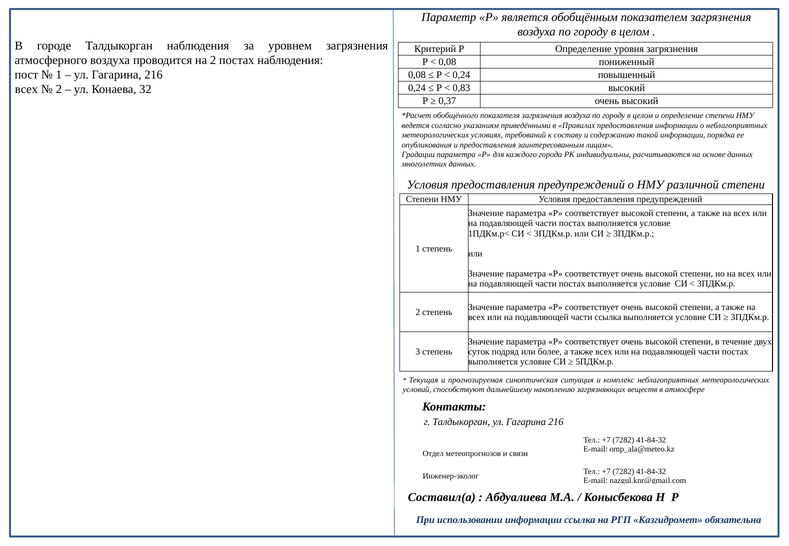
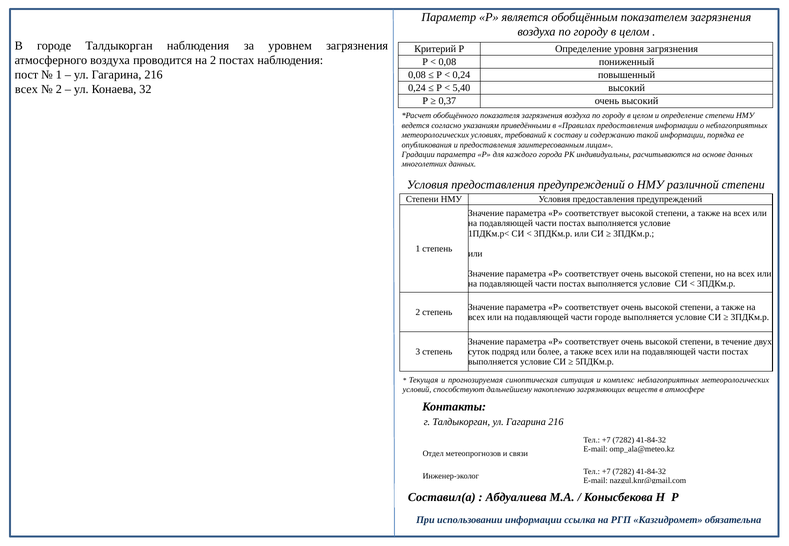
0,83: 0,83 -> 5,40 (461, 88)
части ссылка: ссылка -> городе (608, 317)
